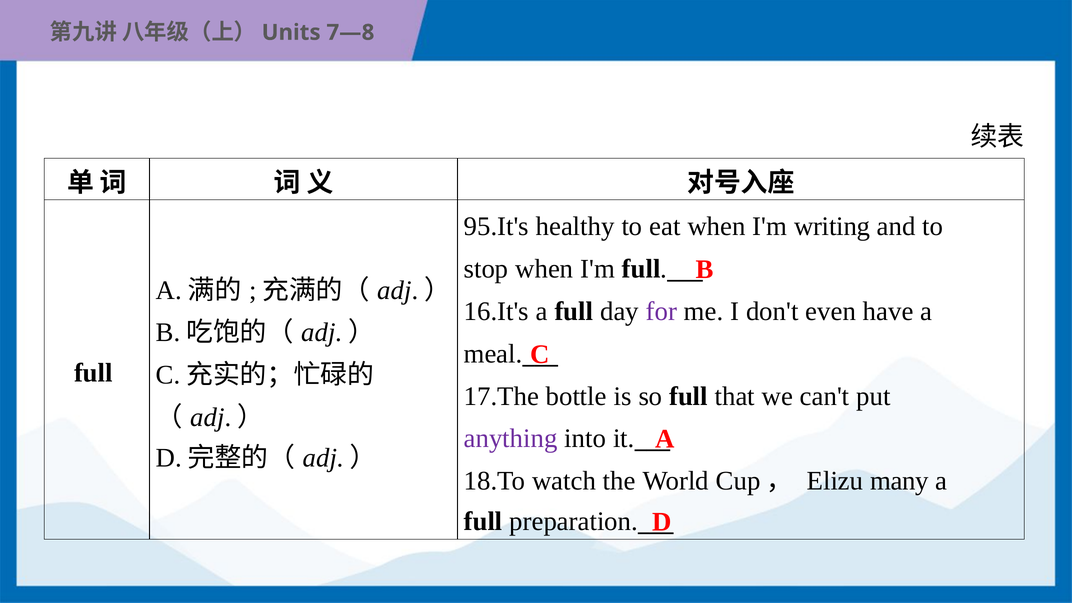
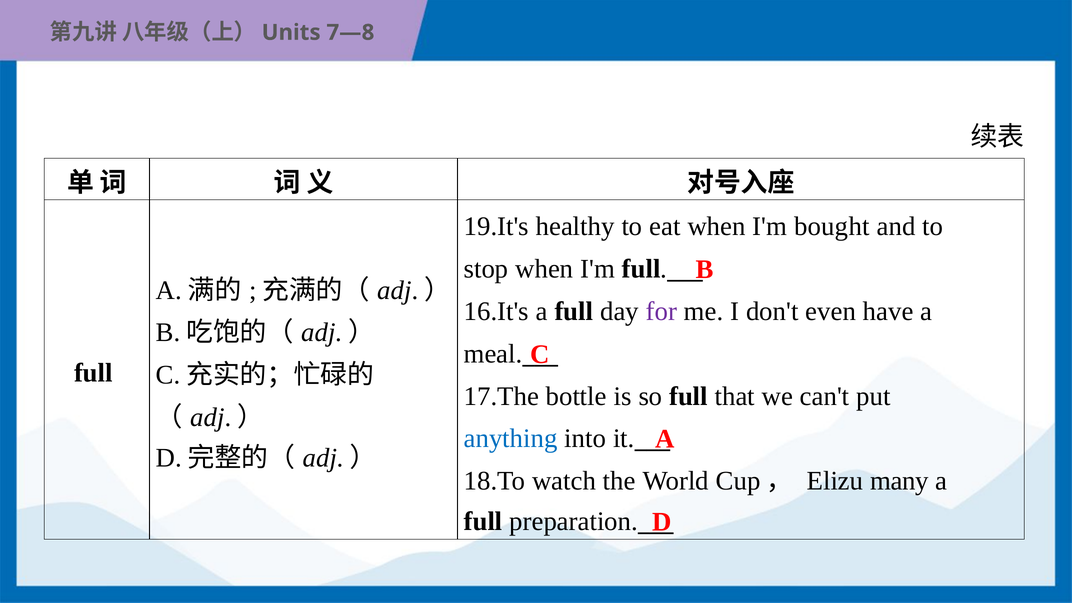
95.It's: 95.It's -> 19.It's (496, 226)
writing: writing -> bought (832, 226)
anything colour: purple -> blue (511, 439)
